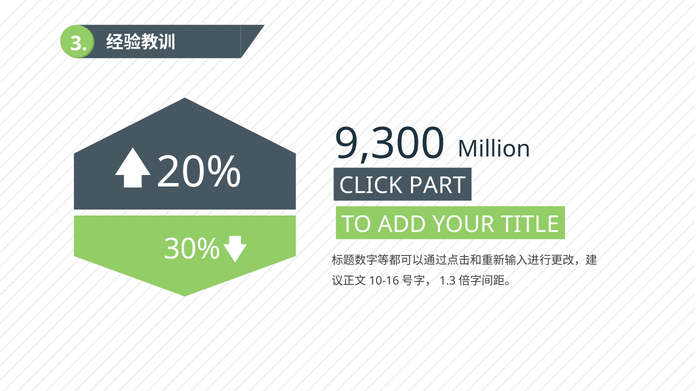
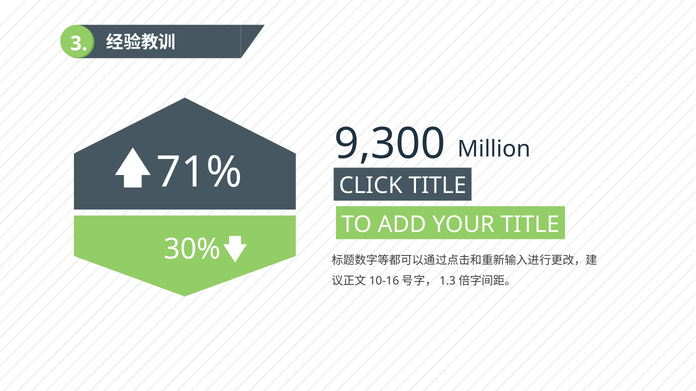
20%: 20% -> 71% (199, 173)
CLICK PART: PART -> TITLE (438, 186)
